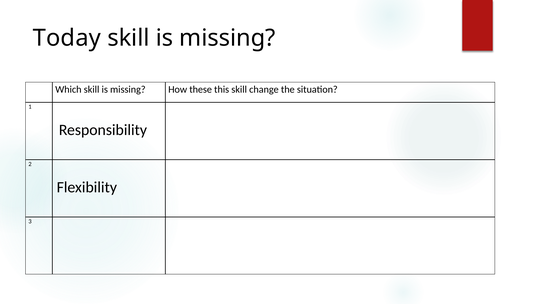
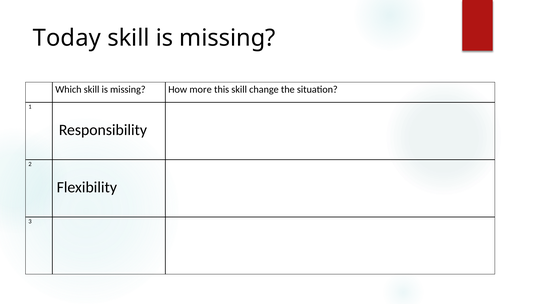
these: these -> more (201, 89)
